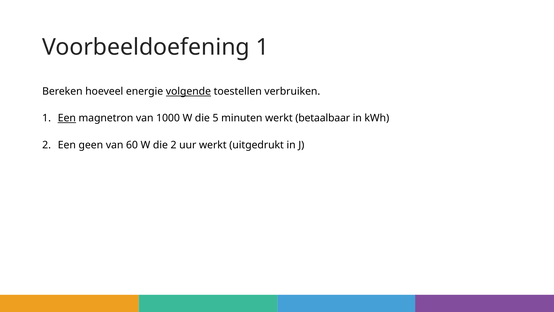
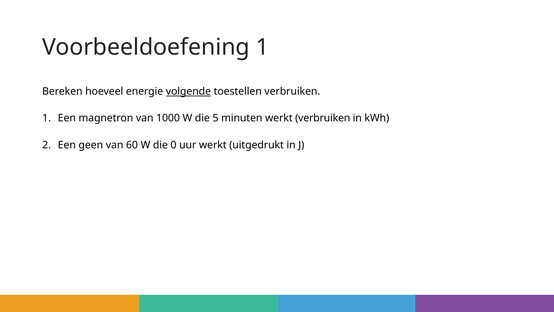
Een underline: present -> none (67, 118)
werkt betaalbaar: betaalbaar -> verbruiken (323, 118)
die 2: 2 -> 0 (174, 145)
